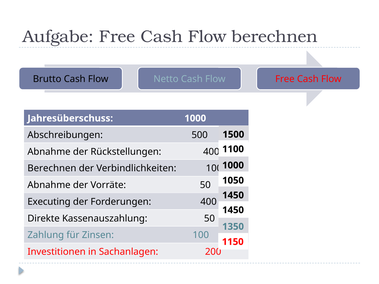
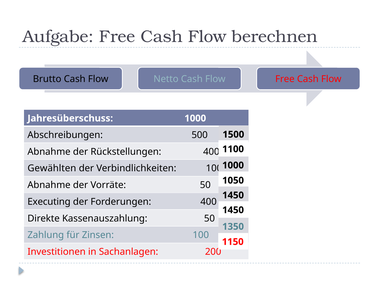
Berechnen: Berechnen -> Gewählten (52, 169)
